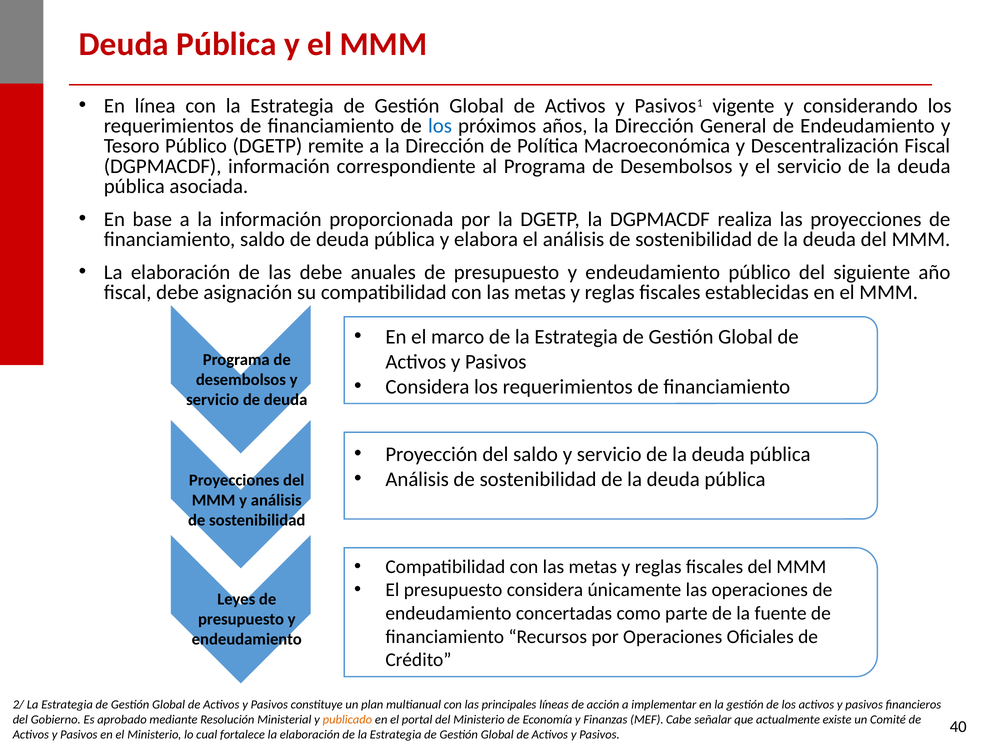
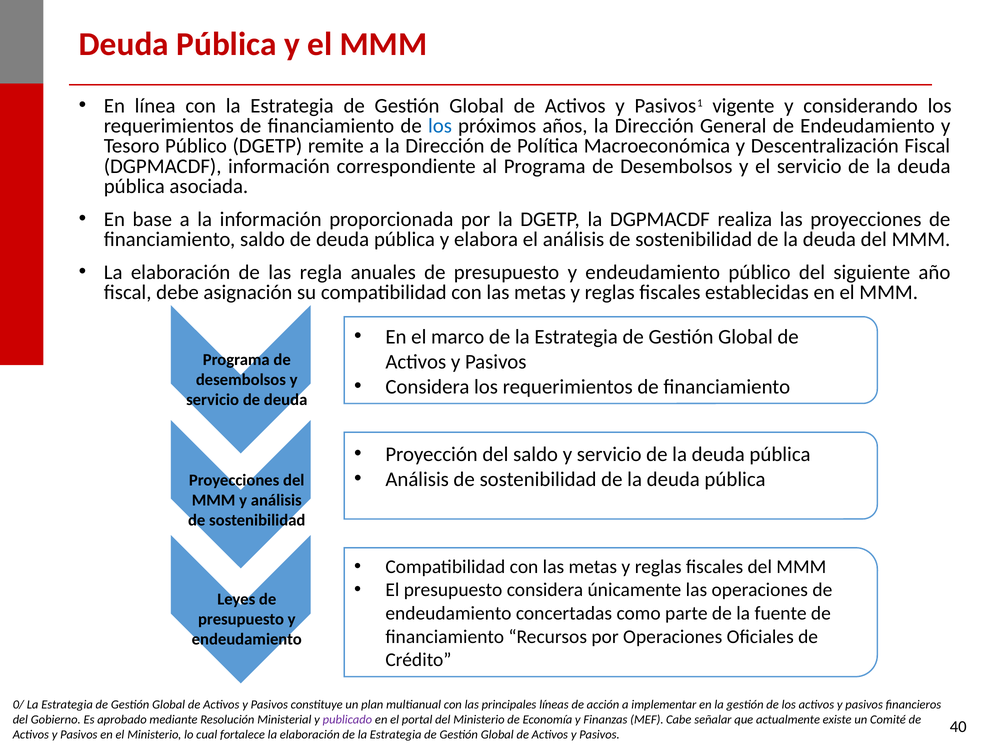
las debe: debe -> regla (321, 273)
2/: 2/ -> 0/ (18, 705)
publicado colour: orange -> purple (347, 720)
